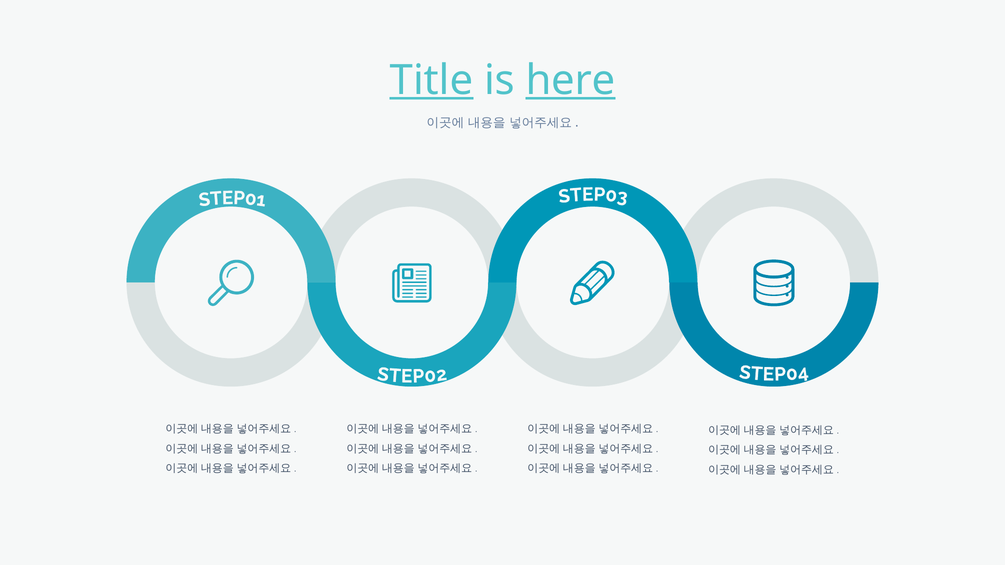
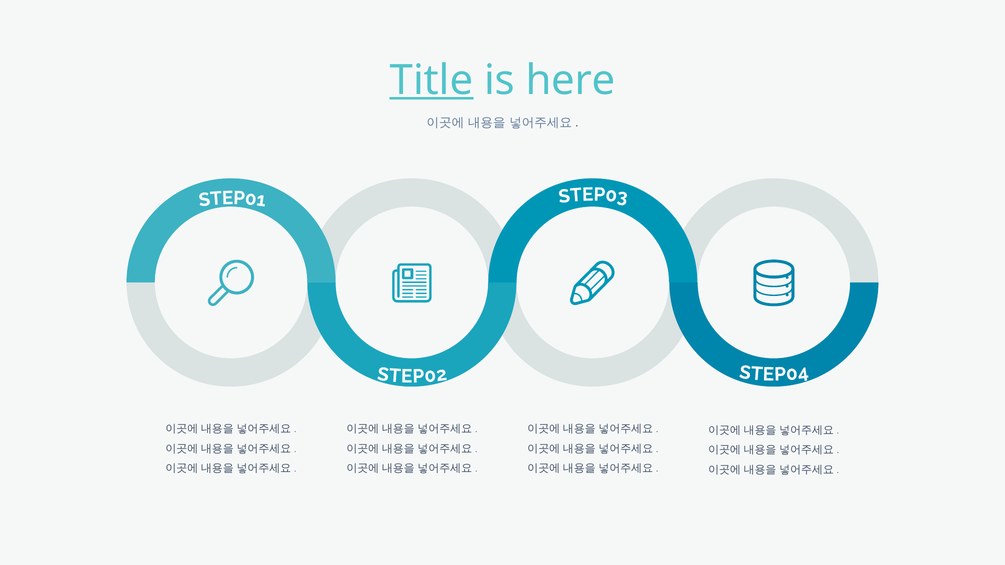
here underline: present -> none (571, 80)
